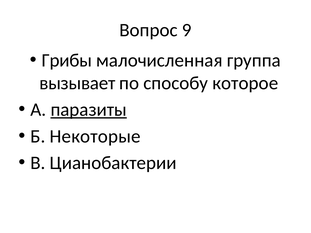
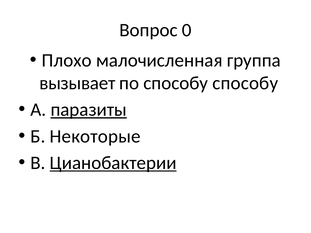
9: 9 -> 0 (187, 30)
Грибы: Грибы -> Плохо (67, 60)
способу которое: которое -> способу (245, 83)
Цианобактерии underline: none -> present (113, 163)
